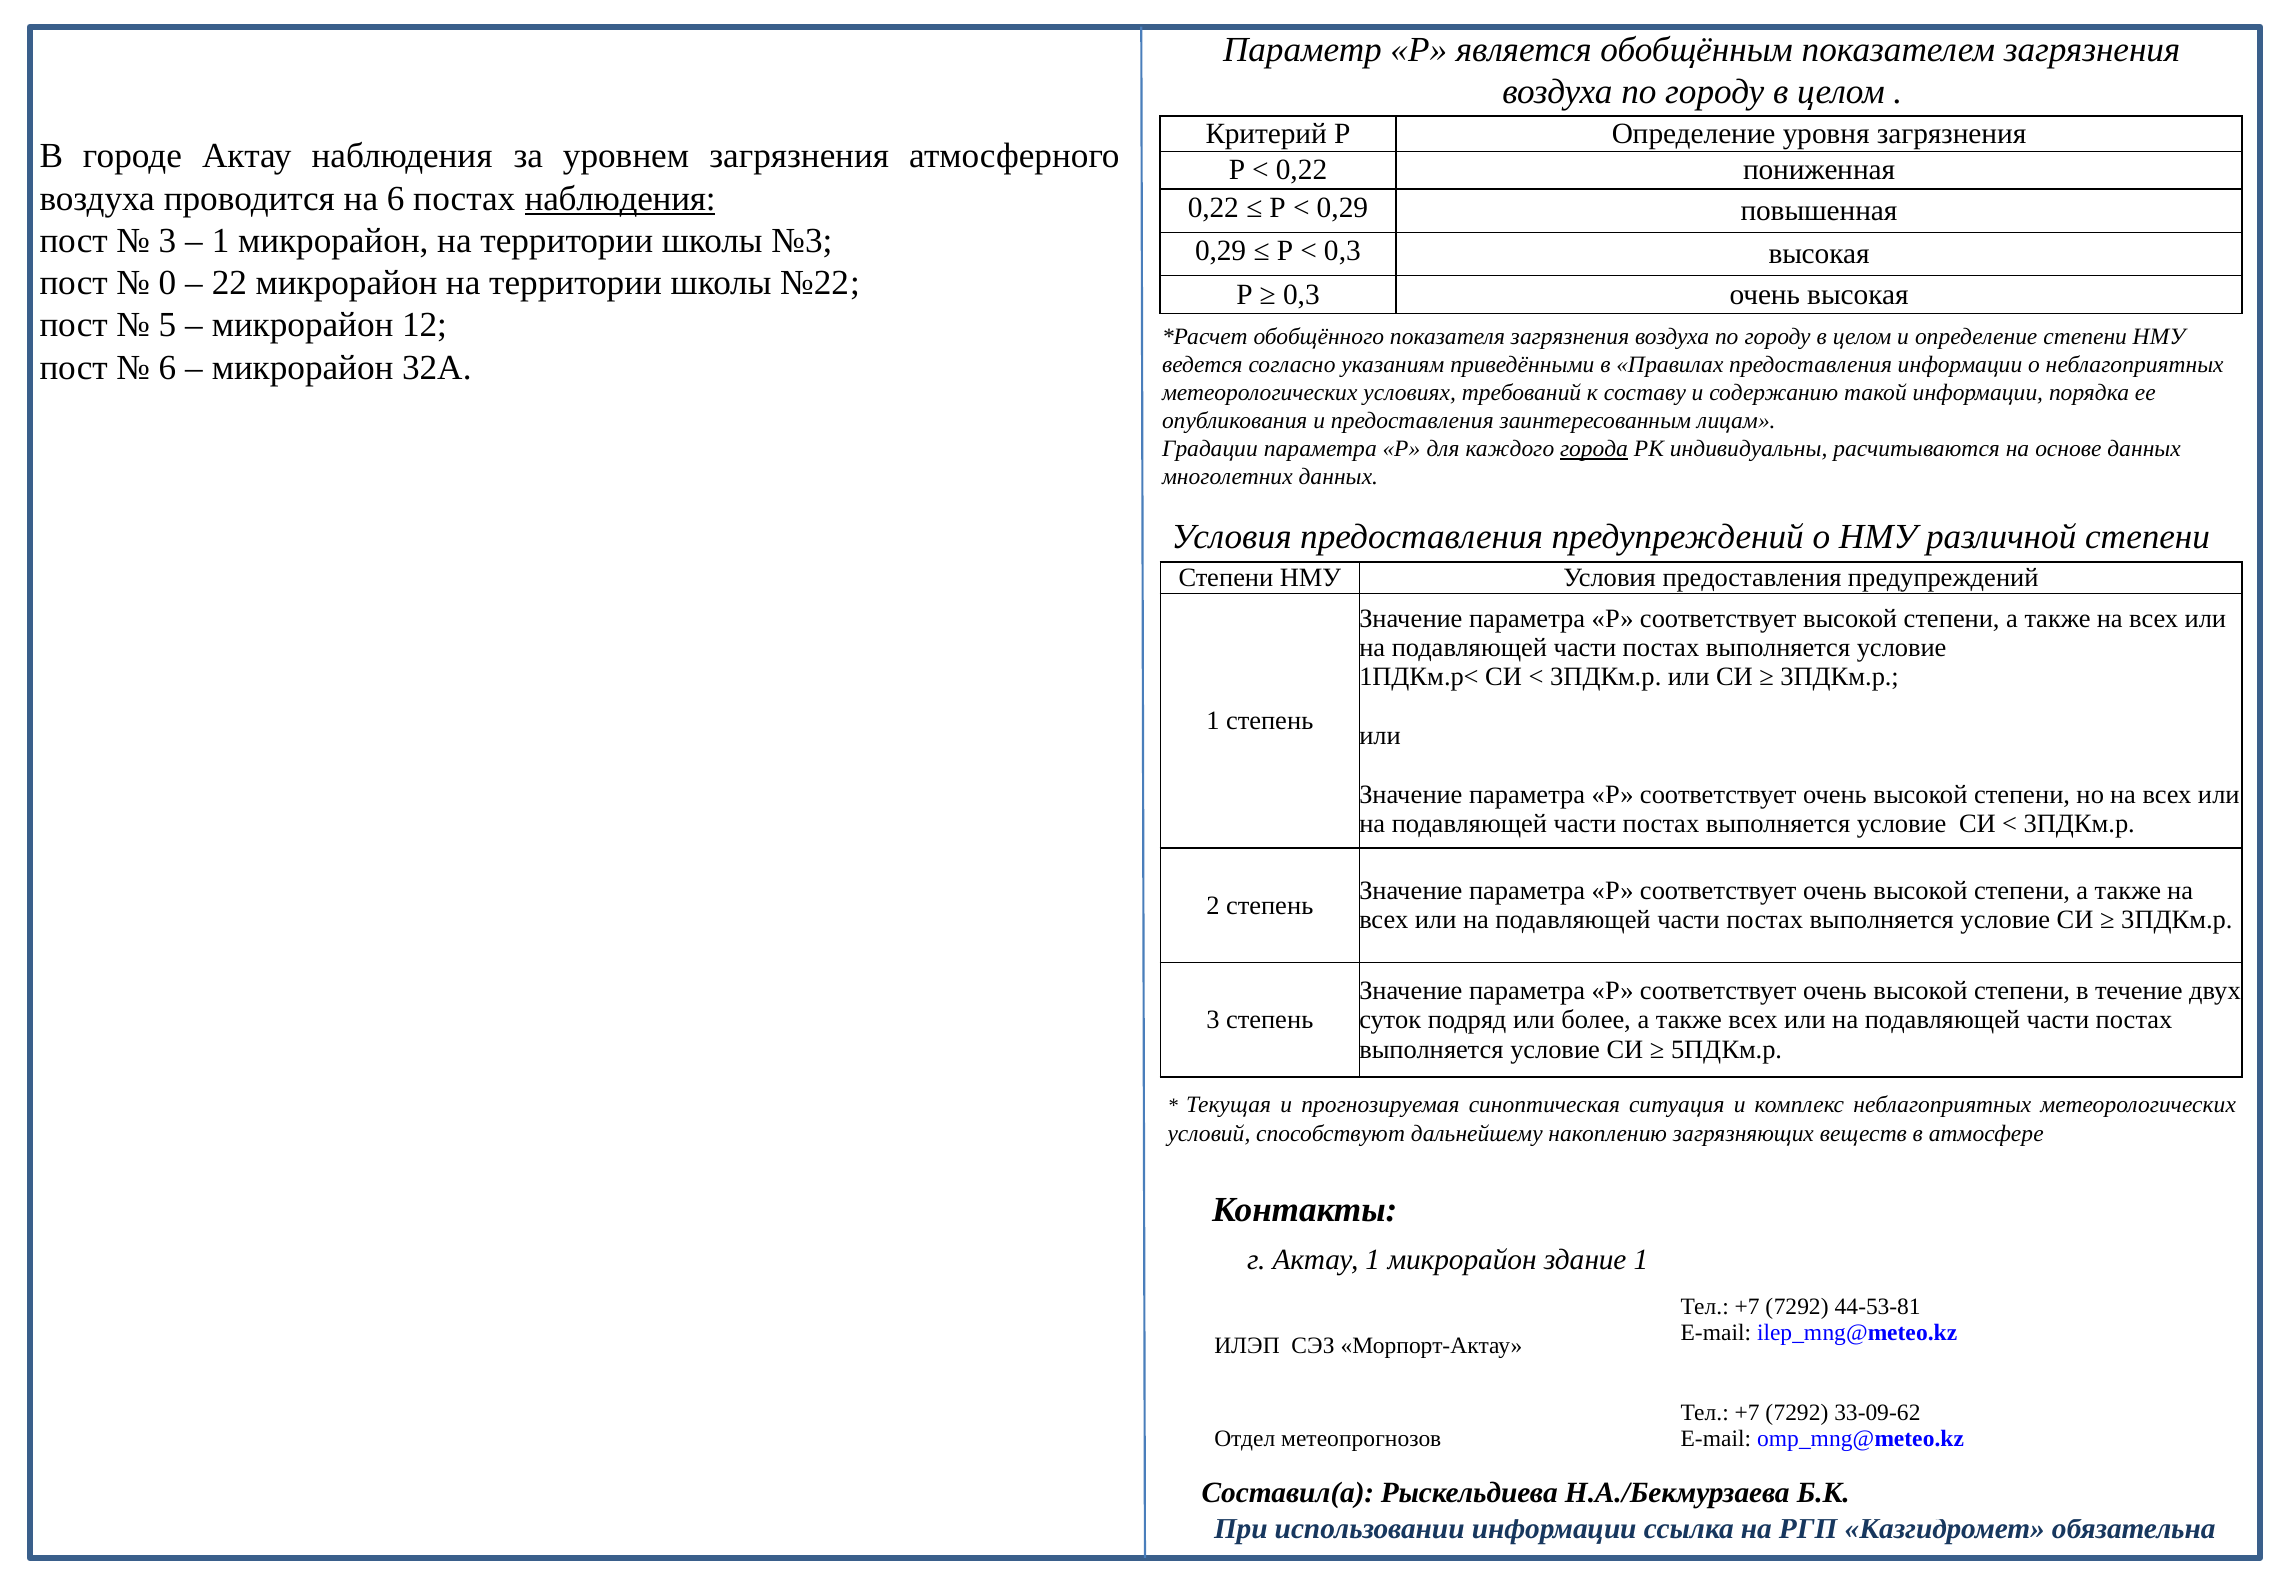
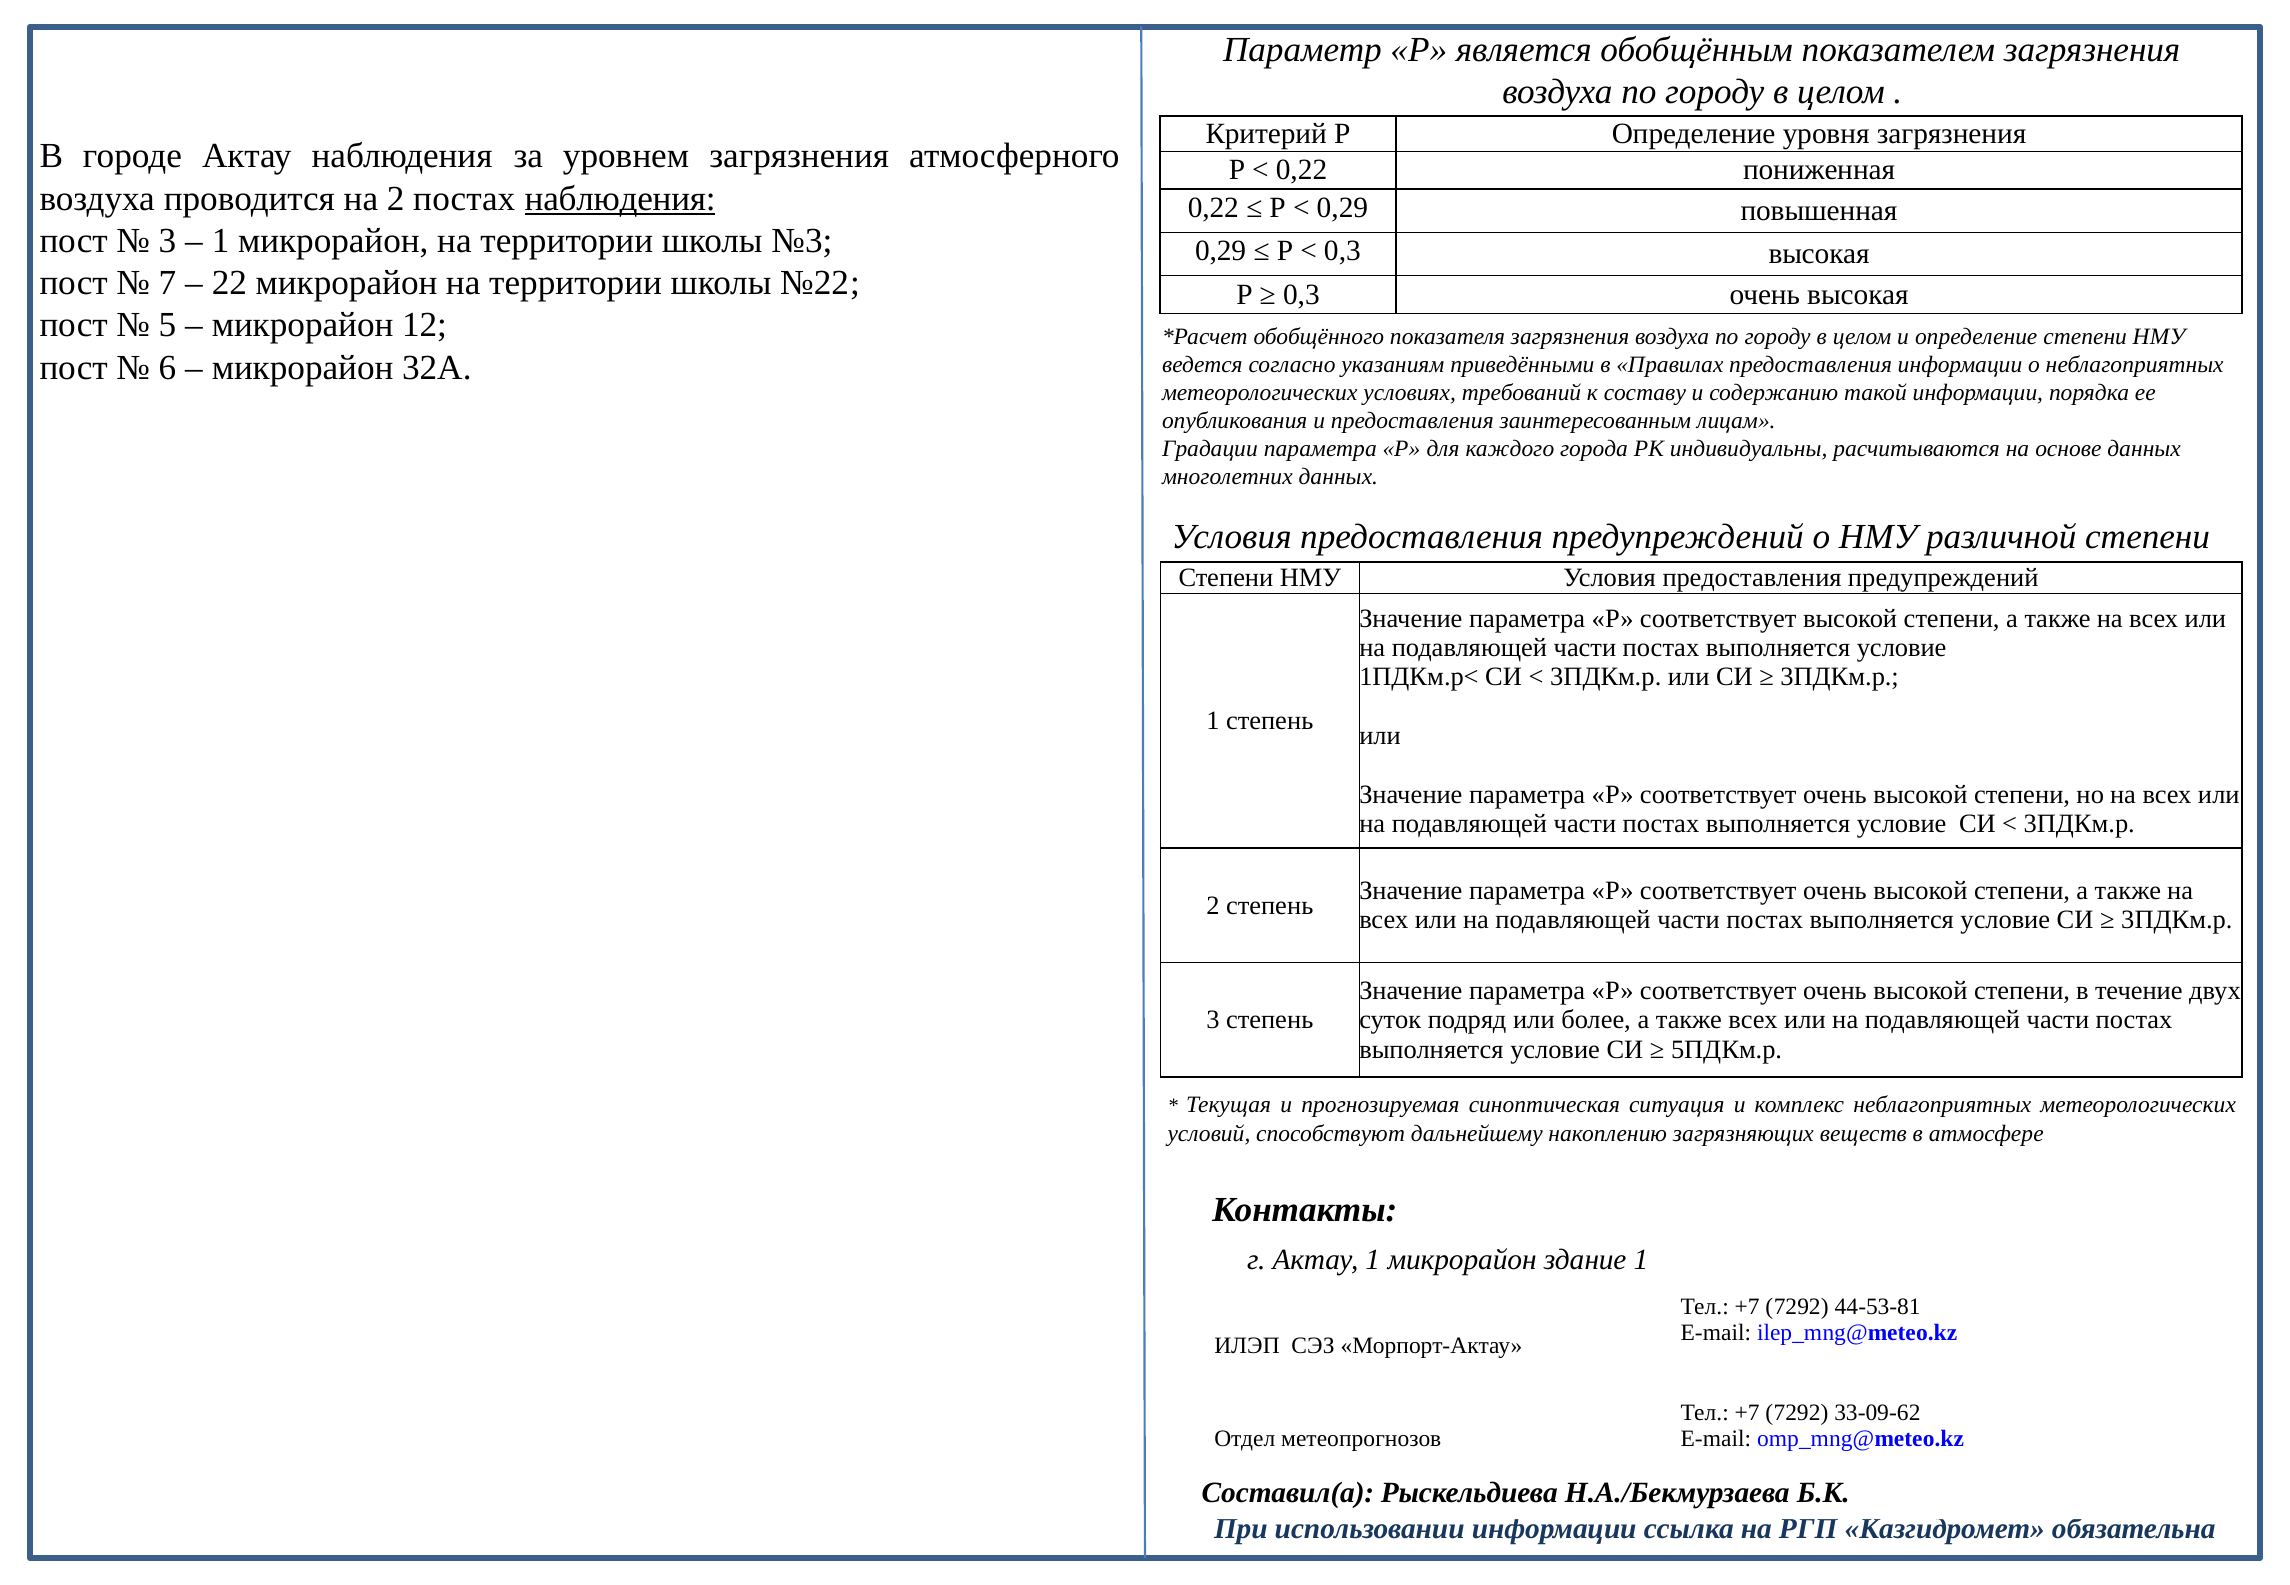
на 6: 6 -> 2 (396, 199)
0: 0 -> 7 (168, 283)
города underline: present -> none (1594, 449)
